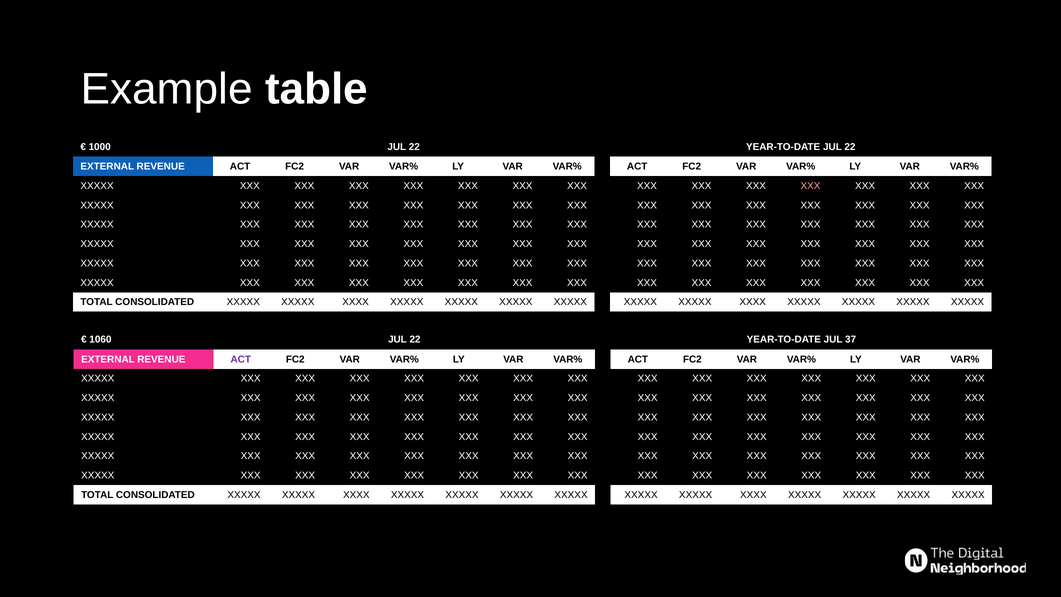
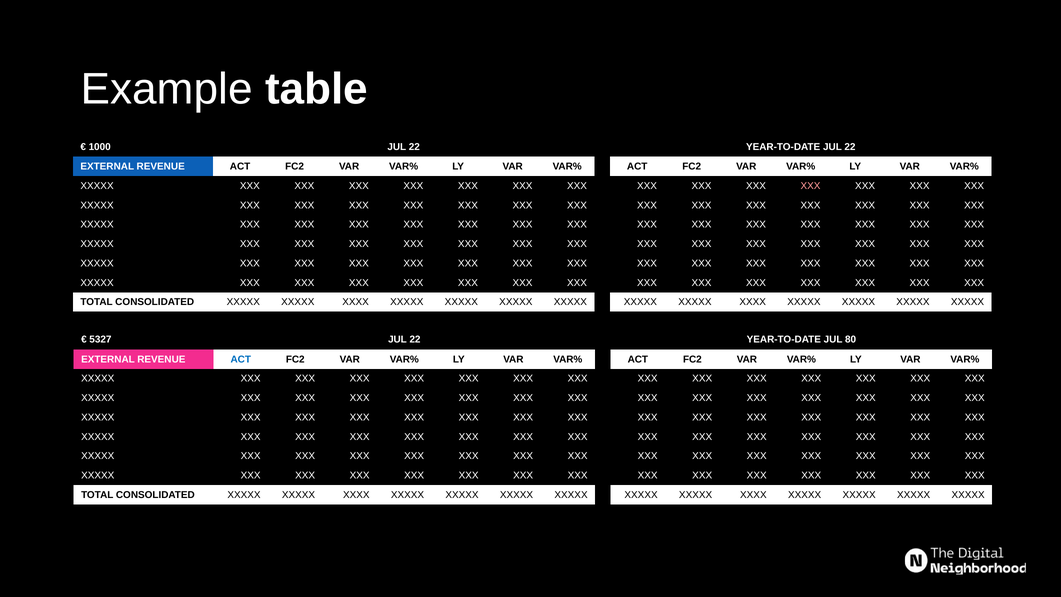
1060: 1060 -> 5327 (100, 339)
37: 37 -> 80 (851, 339)
ACT colour: purple -> blue (241, 359)
